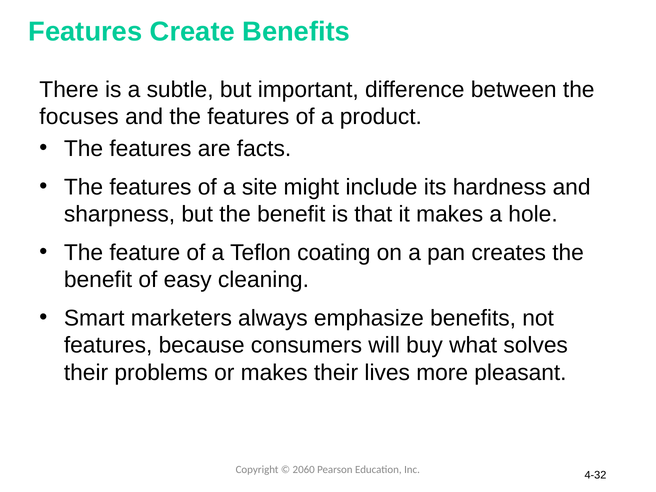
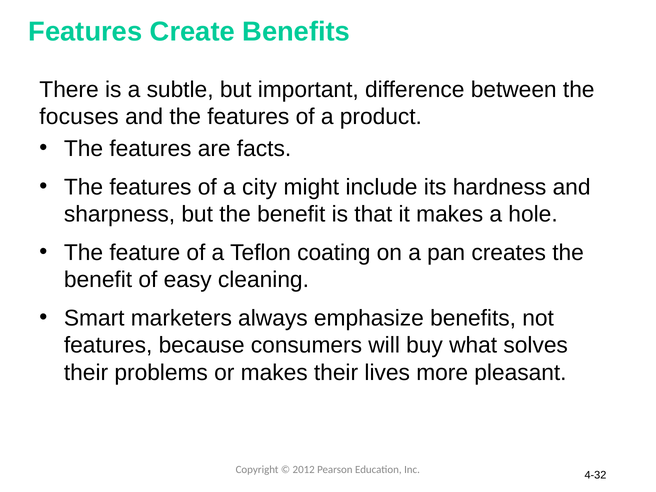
site: site -> city (260, 187)
2060: 2060 -> 2012 (304, 470)
